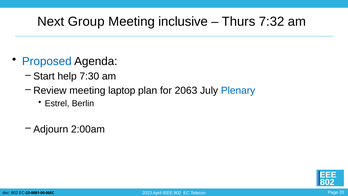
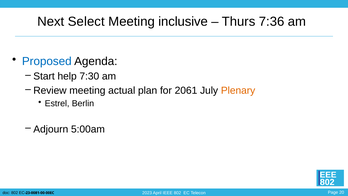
Group: Group -> Select (86, 22)
7:32: 7:32 -> 7:36 (272, 22)
laptop: laptop -> actual (122, 90)
2063: 2063 -> 2061 (186, 90)
Plenary colour: blue -> orange (238, 90)
2:00am: 2:00am -> 5:00am (88, 129)
